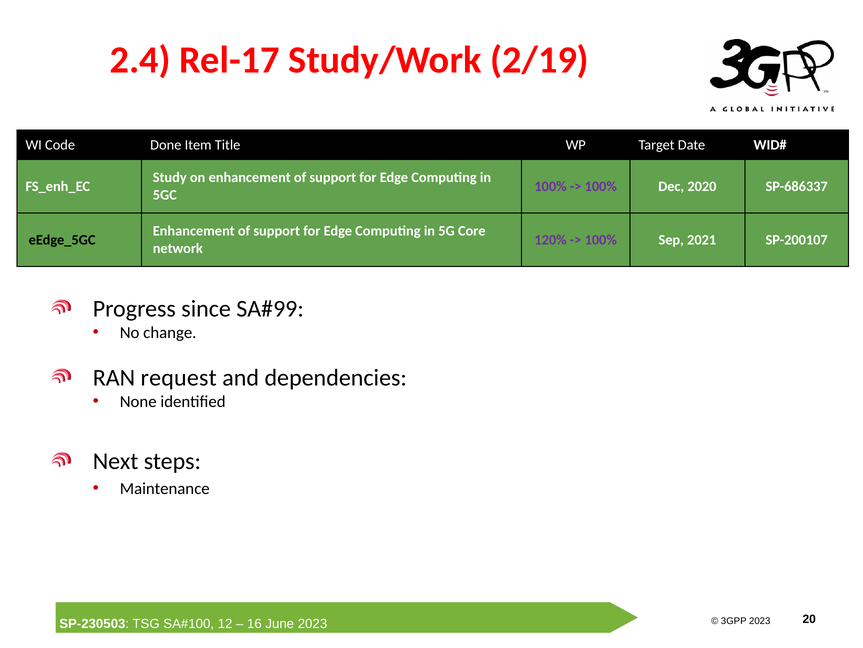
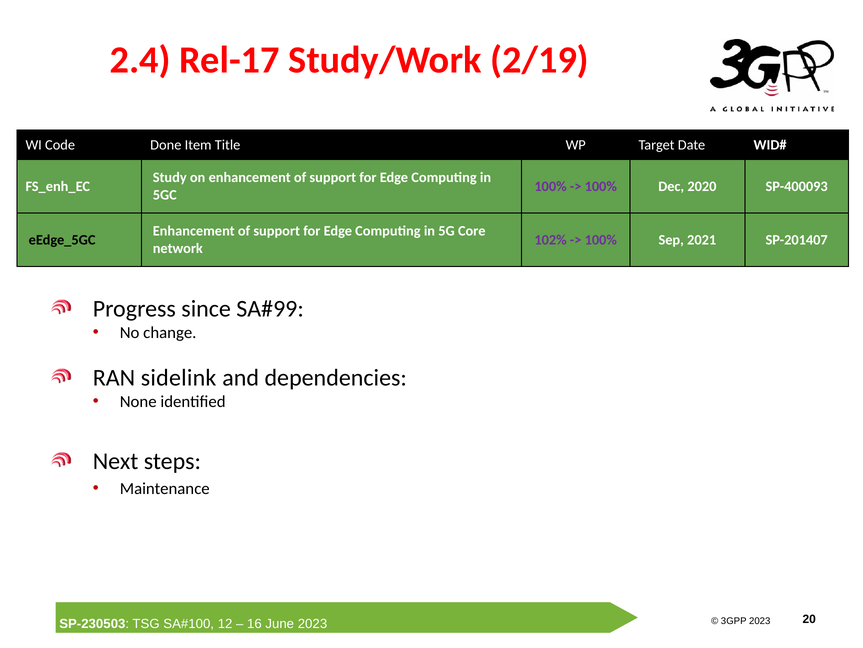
SP-686337: SP-686337 -> SP-400093 (797, 186)
120%: 120% -> 102% (551, 240)
SP-200107: SP-200107 -> SP-201407 (797, 240)
request: request -> sidelink (179, 377)
